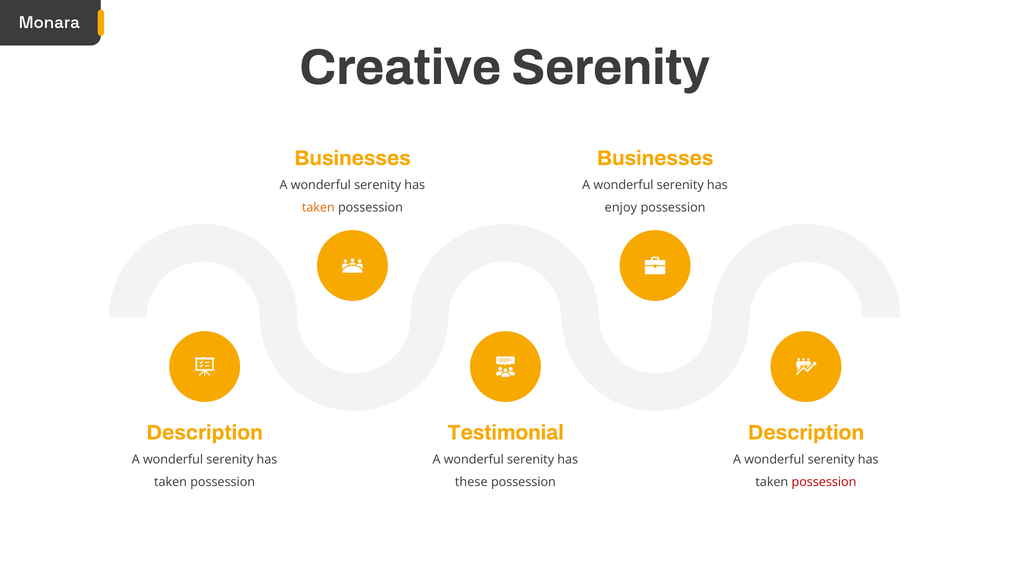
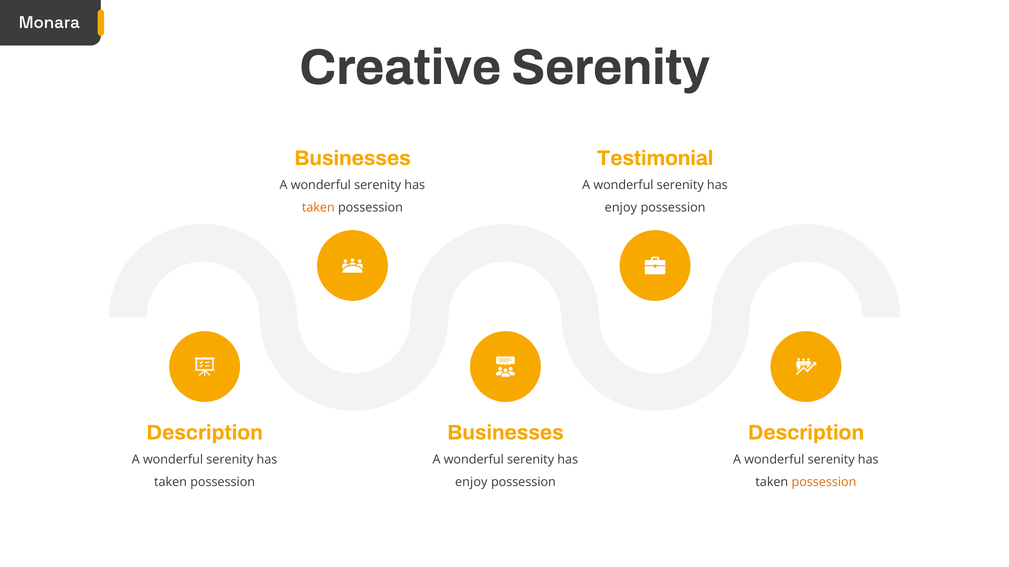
Businesses: Businesses -> Testimonial (655, 158)
Testimonial: Testimonial -> Businesses (505, 433)
these: these -> enjoy (471, 483)
possession colour: red -> orange (824, 483)
